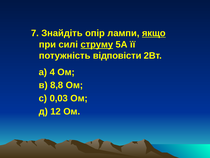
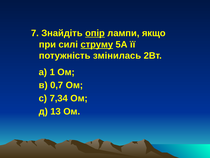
опір underline: none -> present (95, 33)
якщо underline: present -> none (154, 33)
відповісти: відповісти -> змінилась (117, 56)
4: 4 -> 1 (52, 72)
8,8: 8,8 -> 0,7 (57, 85)
0,03: 0,03 -> 7,34 (59, 98)
12: 12 -> 13 (56, 111)
